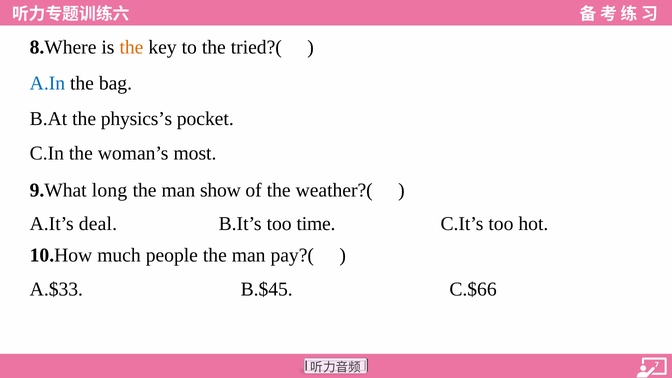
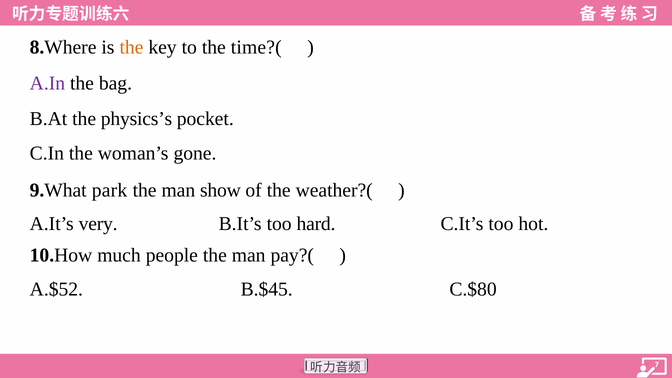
tried?(: tried?( -> time?( (256, 47)
A.In colour: blue -> purple (47, 83)
most: most -> gone (195, 153)
long: long -> park (110, 190)
deal: deal -> very (98, 224)
time: time -> hard (316, 224)
A.$33: A.$33 -> A.$52 (56, 289)
C.$66: C.$66 -> C.$80 (473, 289)
